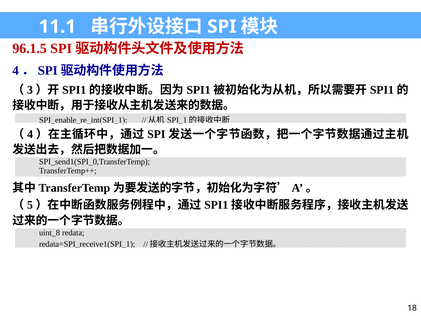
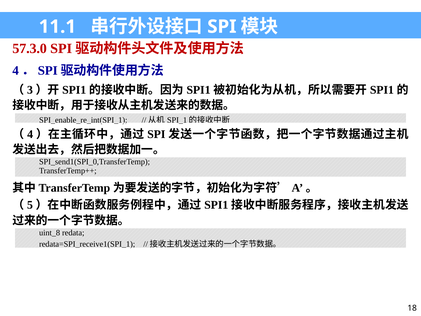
96.1.5: 96.1.5 -> 57.3.0 (30, 49)
